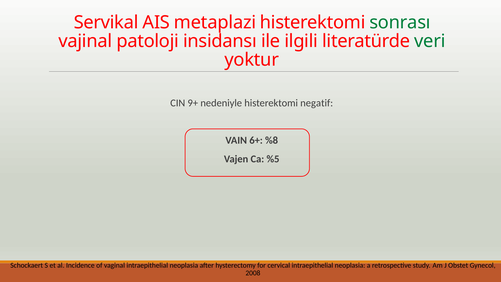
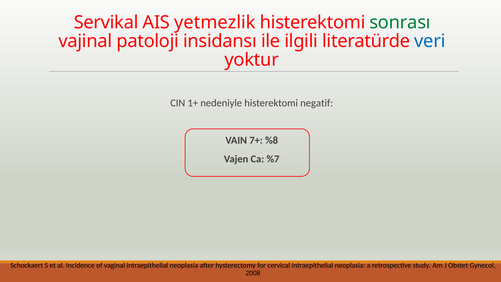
metaplazi: metaplazi -> yetmezlik (215, 23)
veri colour: green -> blue (430, 41)
9+: 9+ -> 1+ (193, 103)
6+: 6+ -> 7+ (256, 140)
%5: %5 -> %7 (273, 159)
